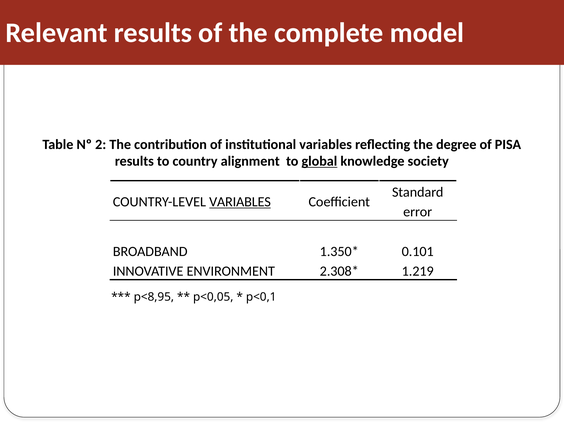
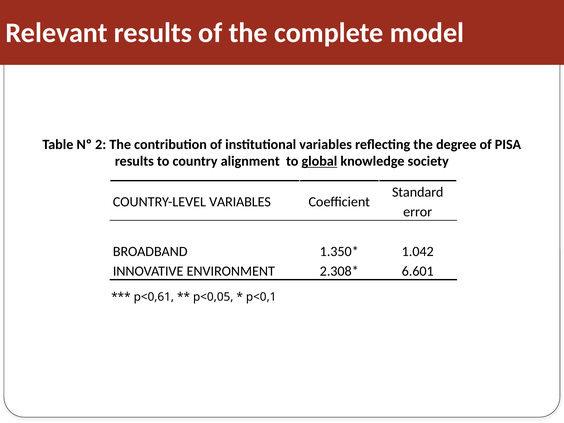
VARIABLES underline: present -> none (240, 202)
0.101: 0.101 -> 1.042 (418, 251)
1.219: 1.219 -> 6.601 (418, 271)
p<8,95: p<8,95 -> p<0,61 (154, 297)
